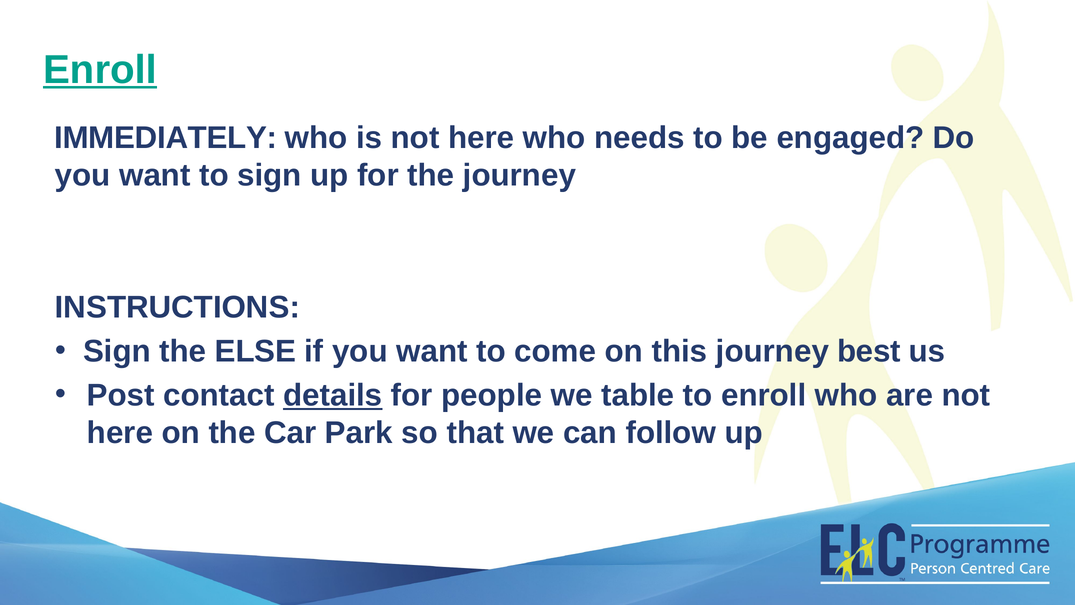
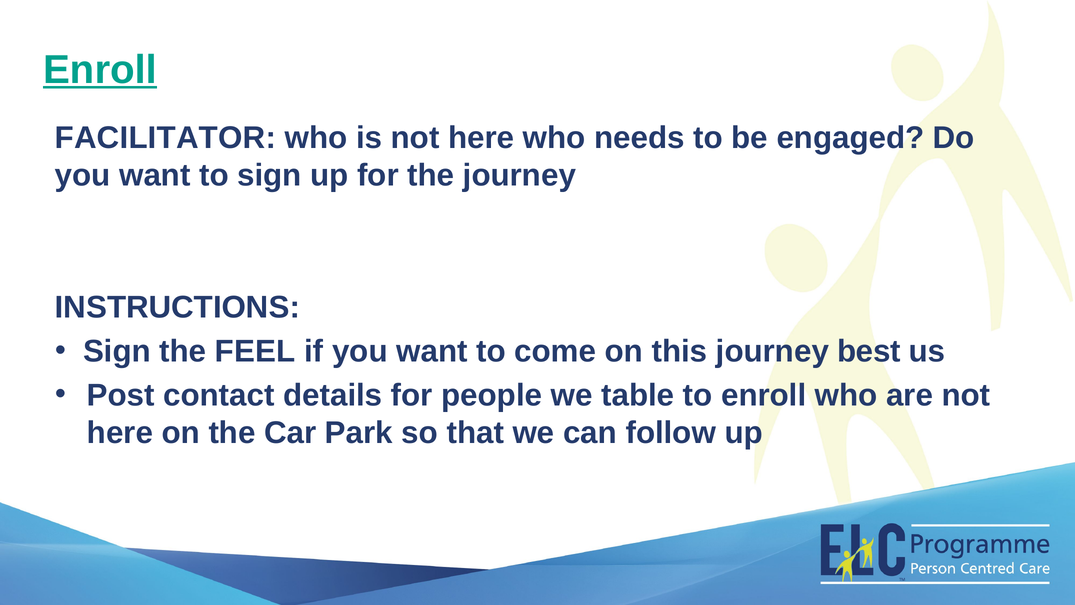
IMMEDIATELY: IMMEDIATELY -> FACILITATOR (165, 138)
ELSE: ELSE -> FEEL (255, 351)
details underline: present -> none (333, 395)
